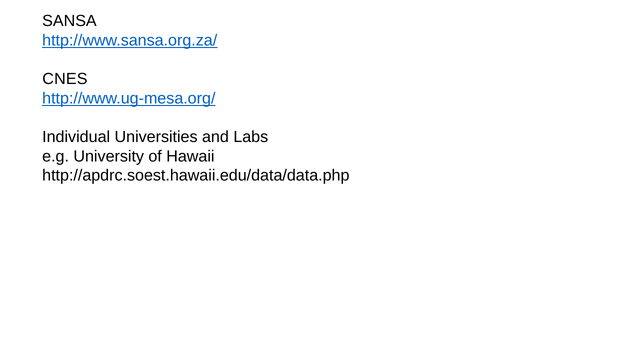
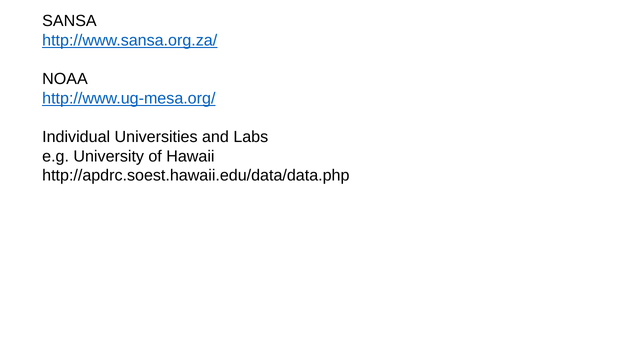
CNES: CNES -> NOAA (65, 79)
